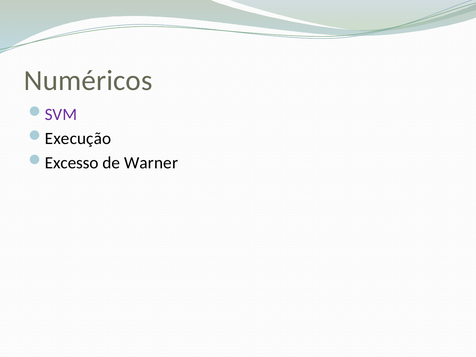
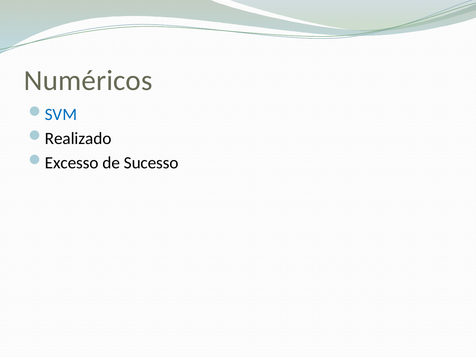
SVM colour: purple -> blue (61, 115)
Execução: Execução -> Realizado (78, 139)
Warner: Warner -> Sucesso (151, 163)
